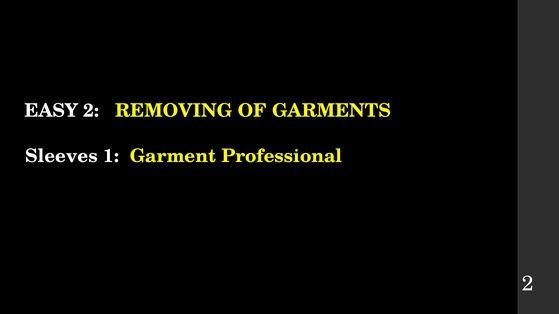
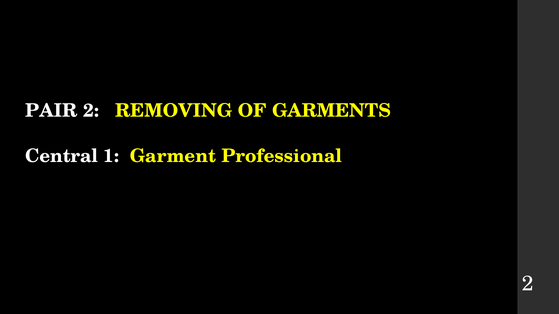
EASY: EASY -> PAIR (51, 111)
Sleeves: Sleeves -> Central (62, 156)
